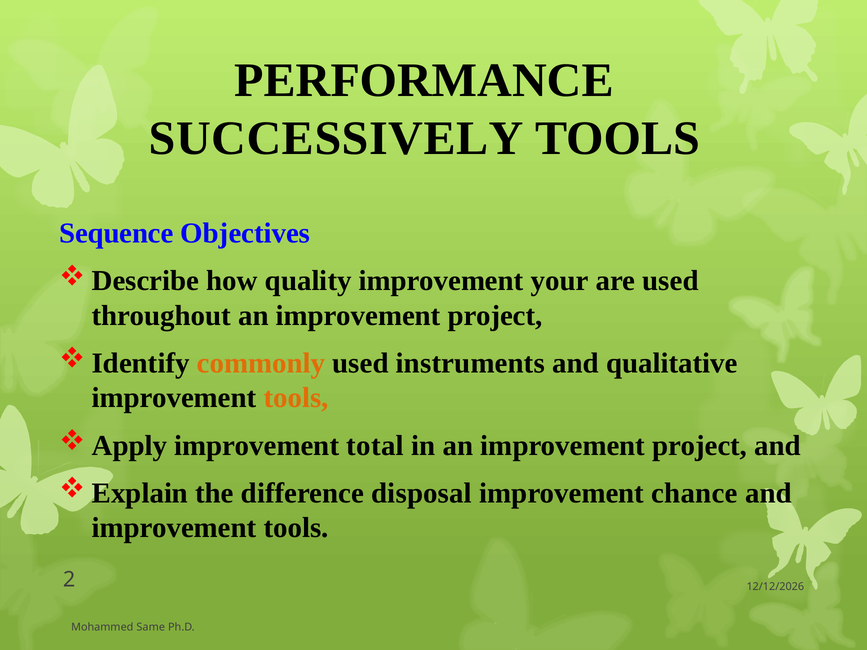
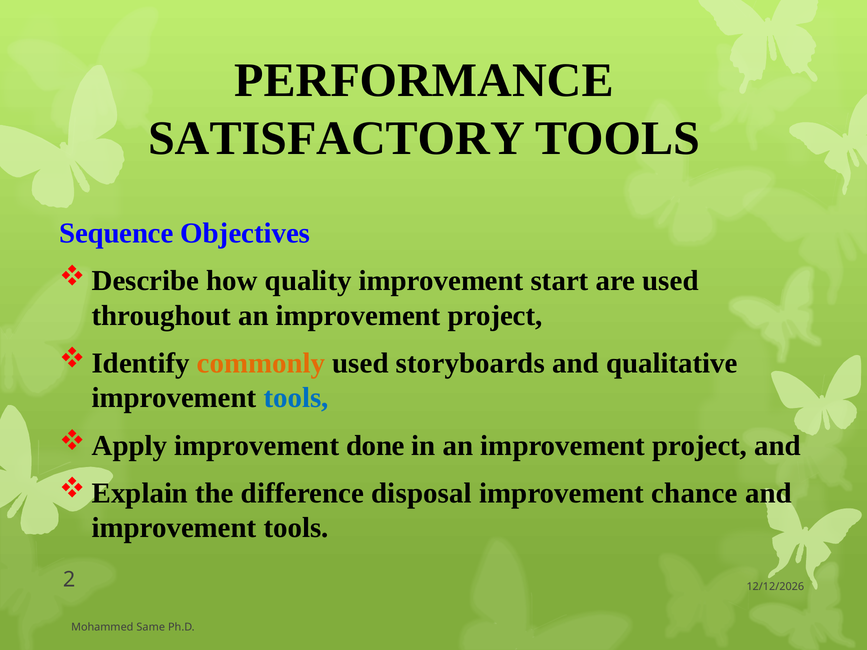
SUCCESSIVELY: SUCCESSIVELY -> SATISFACTORY (336, 138)
your: your -> start (560, 281)
instruments: instruments -> storyboards (470, 363)
tools colour: orange -> blue (296, 398)
total: total -> done (375, 446)
